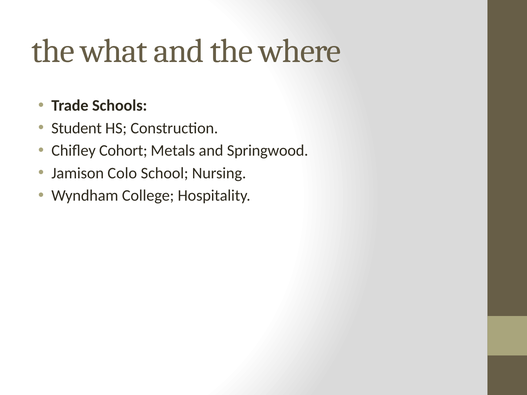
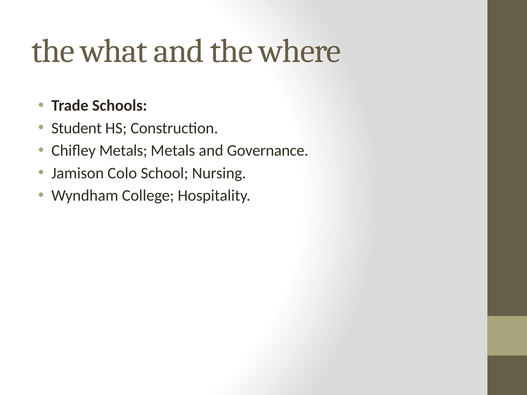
Chifley Cohort: Cohort -> Metals (123, 151)
Springwood: Springwood -> Governance (268, 151)
